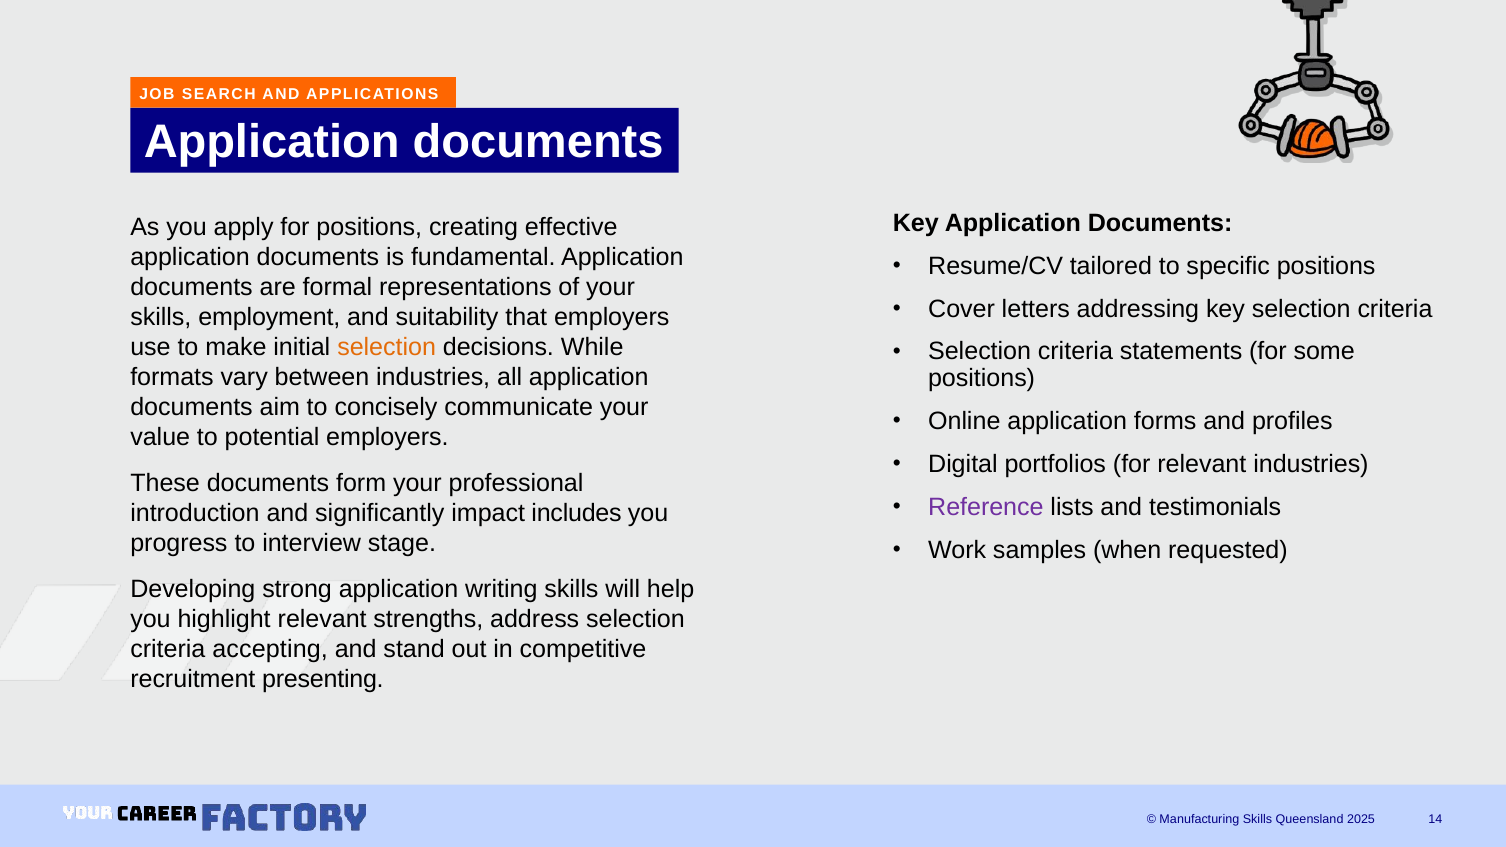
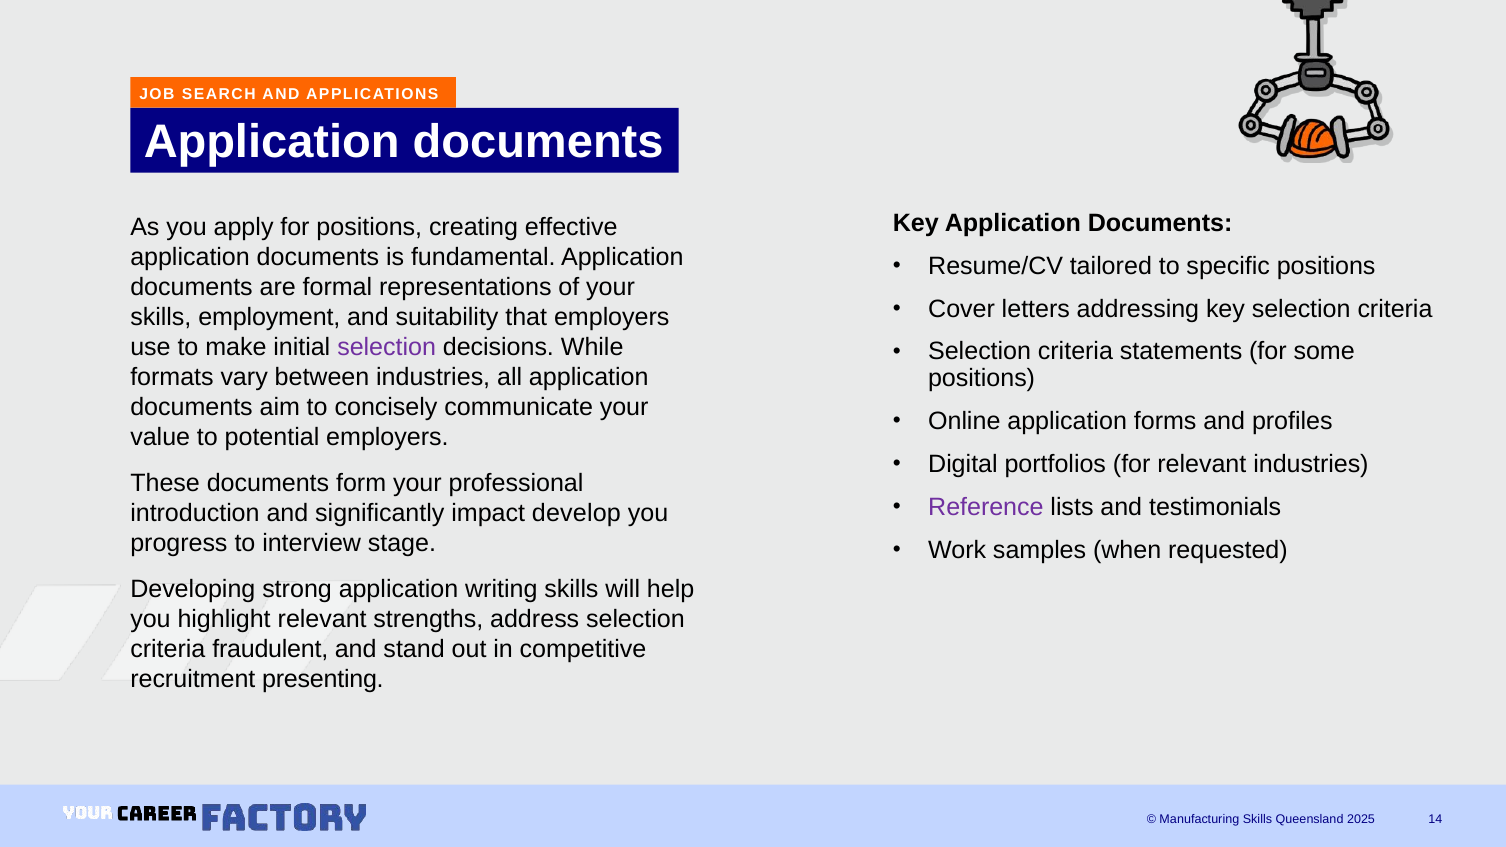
selection colour: orange -> purple (387, 347)
includes: includes -> develop (576, 513)
accepting: accepting -> fraudulent (270, 650)
